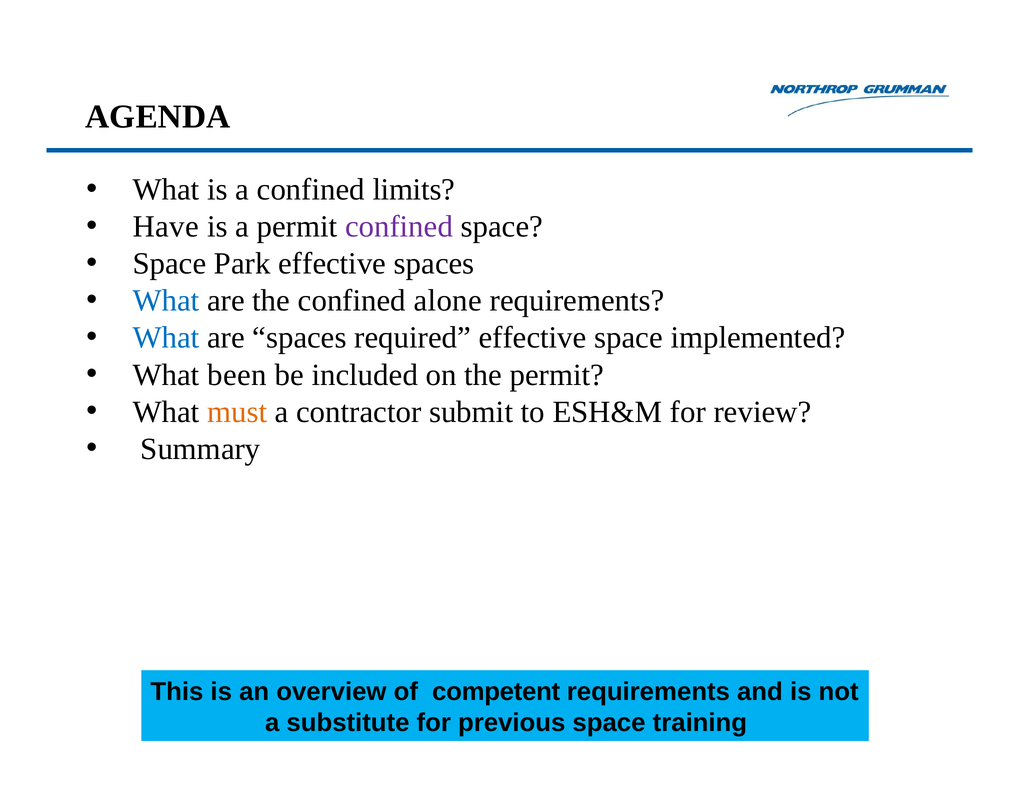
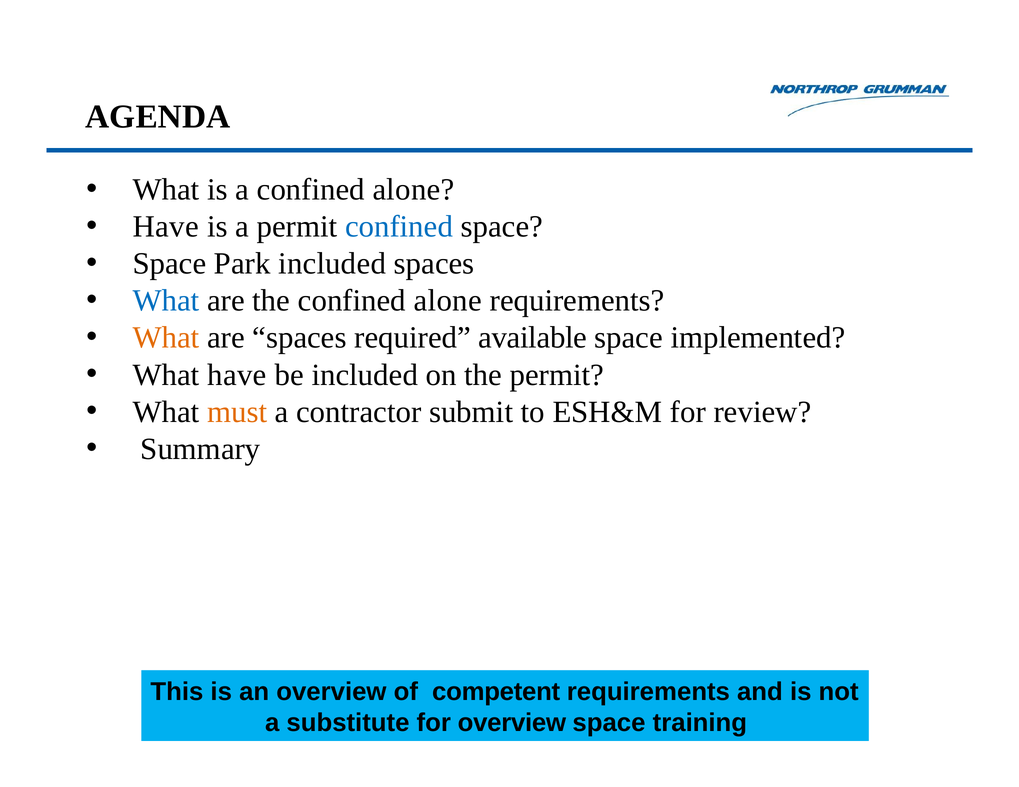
a confined limits: limits -> alone (413, 190)
confined colour: purple -> blue (399, 227)
Park effective: effective -> included (332, 264)
What colour: blue -> orange (166, 338)
required effective: effective -> available (533, 338)
What been: been -> have (237, 375)
for previous: previous -> overview (512, 723)
